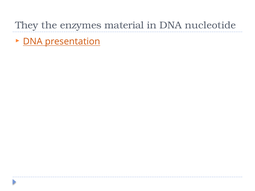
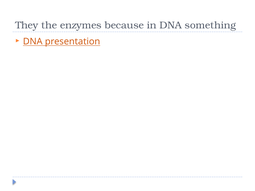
material: material -> because (124, 25)
nucleotide: nucleotide -> something (210, 25)
